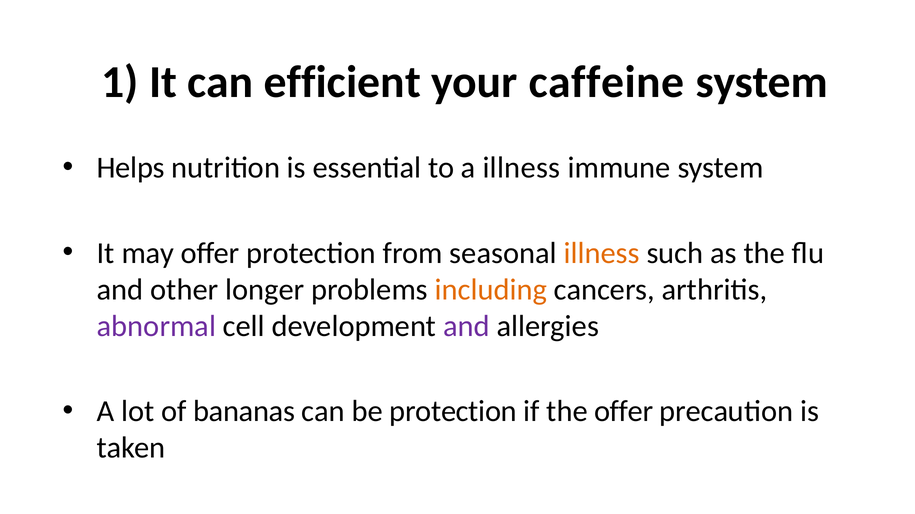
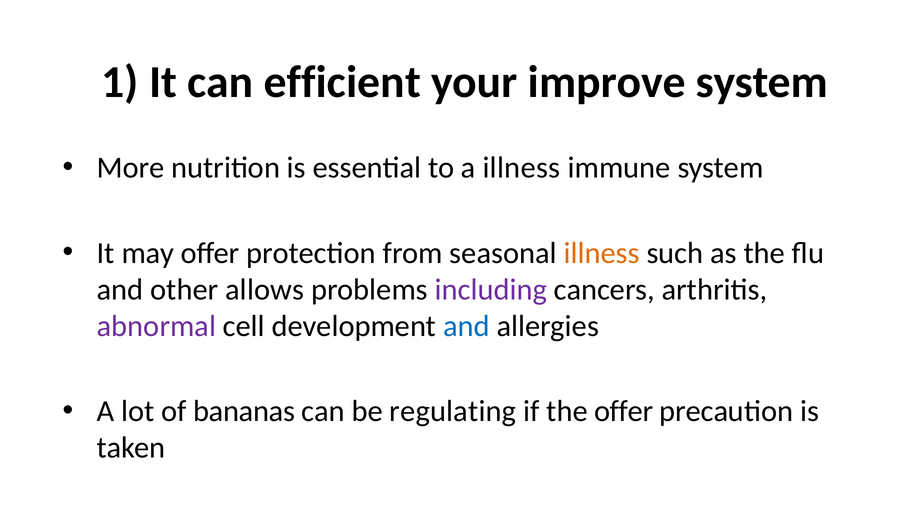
caffeine: caffeine -> improve (607, 82)
Helps: Helps -> More (131, 168)
longer: longer -> allows (265, 290)
including colour: orange -> purple (491, 290)
and colour: purple -> blue (466, 327)
be protection: protection -> regulating (453, 412)
